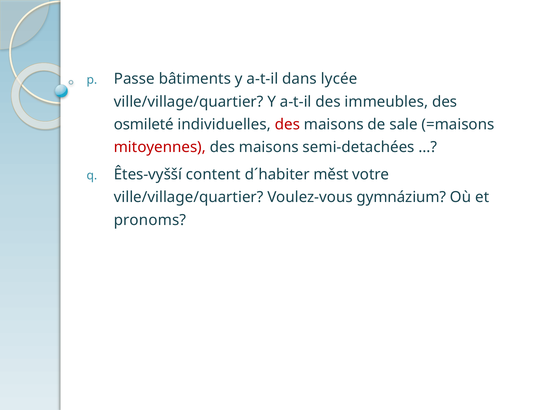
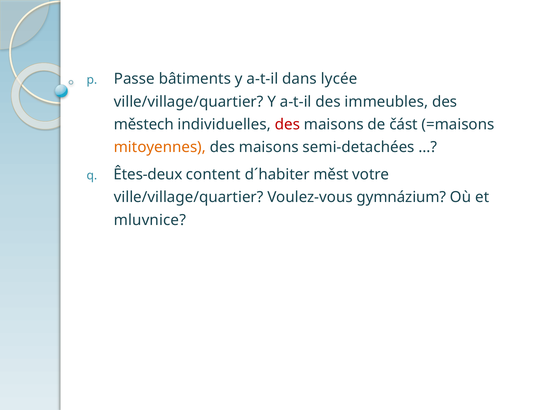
osmileté: osmileté -> městech (144, 124)
sale: sale -> část (404, 124)
mitoyennes colour: red -> orange (160, 147)
Êtes-vyšší: Êtes-vyšší -> Êtes-deux (148, 174)
pronoms: pronoms -> mluvnice (150, 220)
